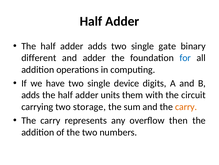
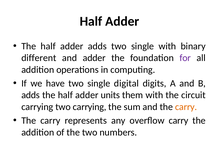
single gate: gate -> with (167, 46)
for colour: blue -> purple (185, 58)
device: device -> digital (126, 83)
two storage: storage -> carrying (90, 106)
overflow then: then -> carry (179, 120)
